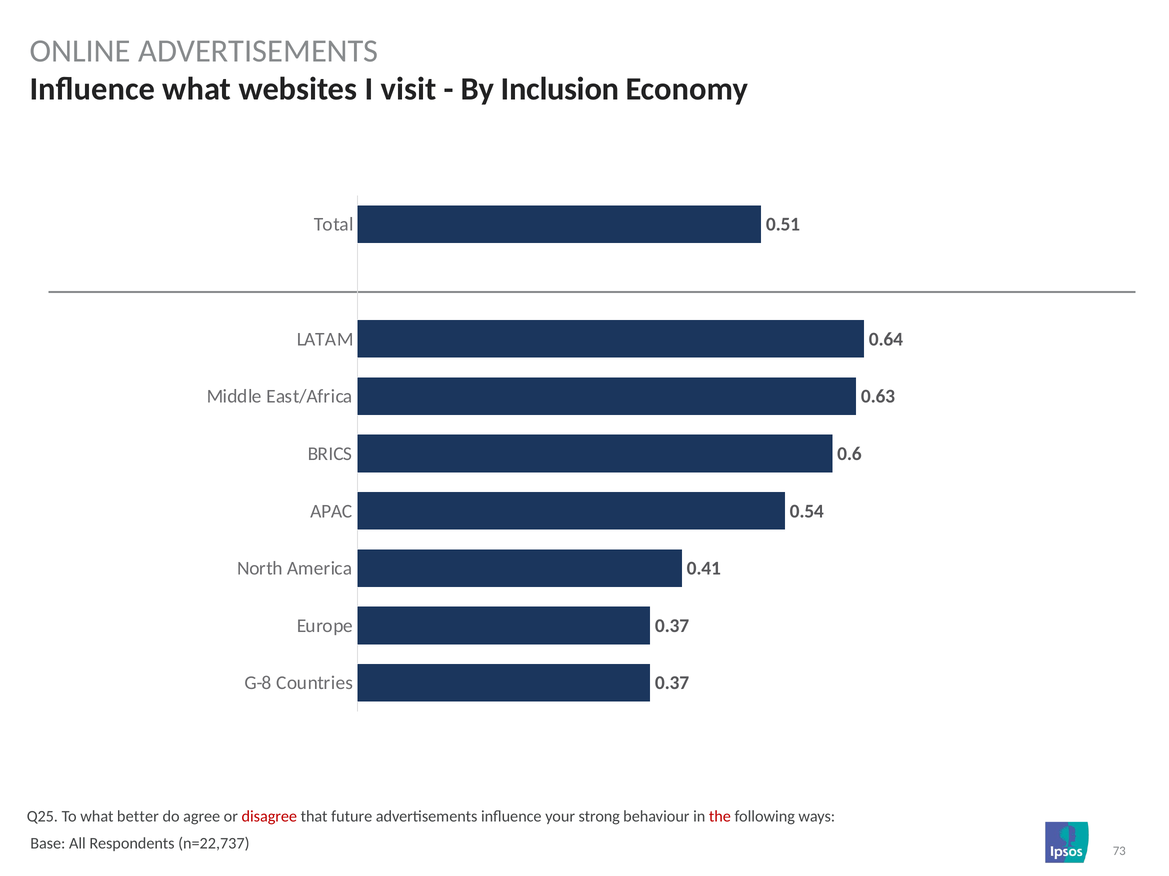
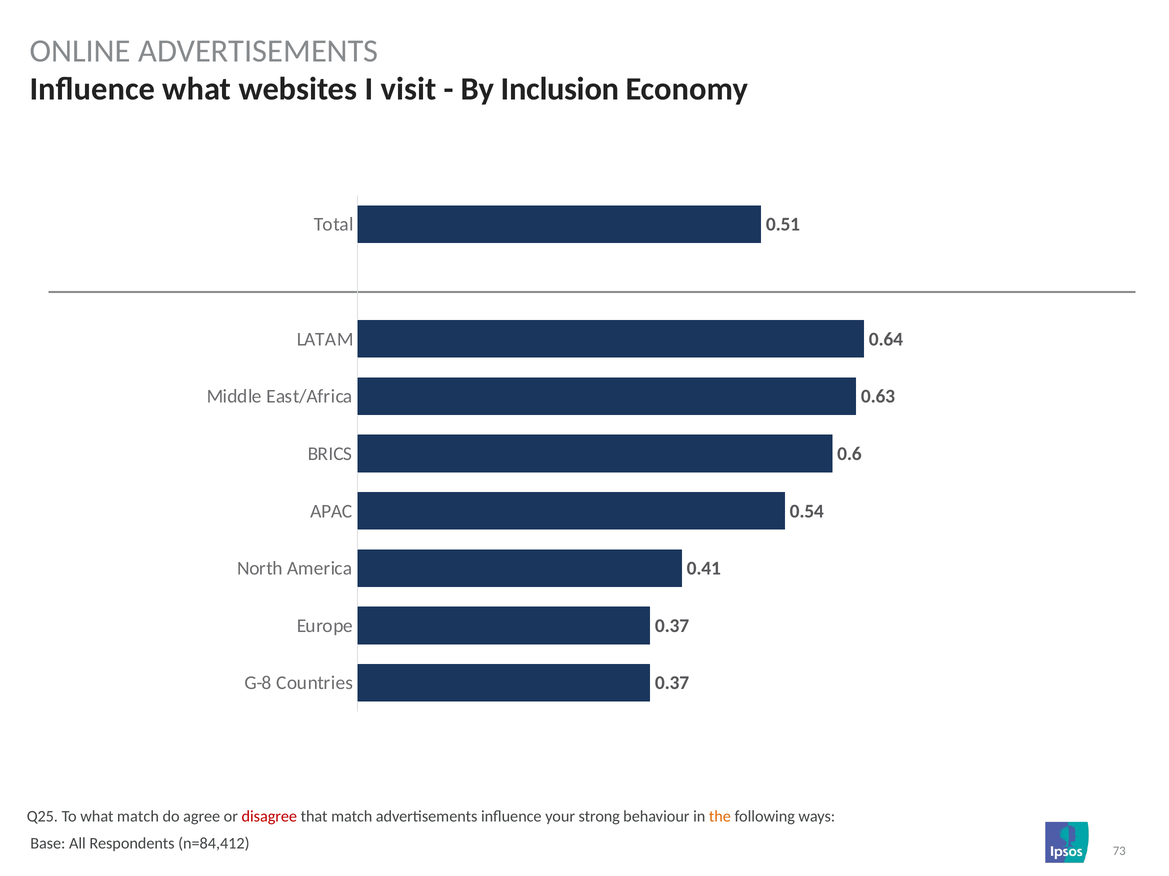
what better: better -> match (138, 817)
that future: future -> match (352, 817)
the colour: red -> orange (720, 817)
n=22,737: n=22,737 -> n=84,412 (214, 844)
